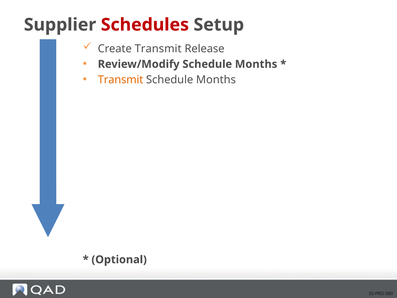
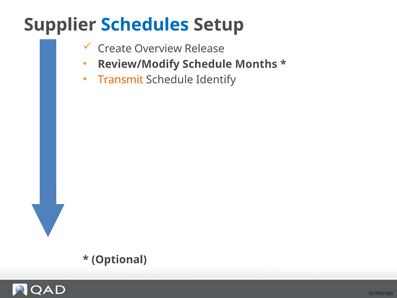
Schedules colour: red -> blue (145, 25)
Create Transmit: Transmit -> Overview (158, 49)
Months: Months -> Identify (216, 80)
